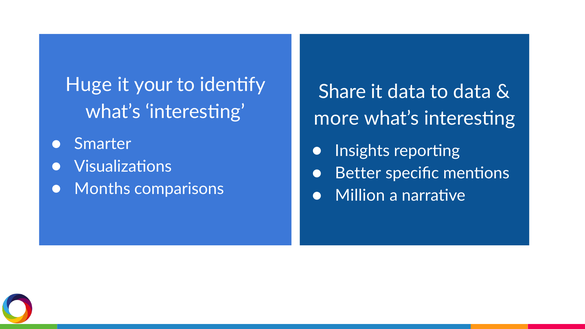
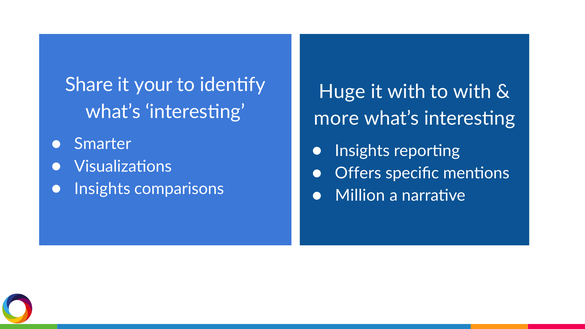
Huge: Huge -> Share (89, 85)
Share: Share -> Huge (342, 92)
it data: data -> with (407, 92)
to data: data -> with (472, 92)
Better: Better -> Offers (358, 173)
Months: Months -> Insights (102, 189)
